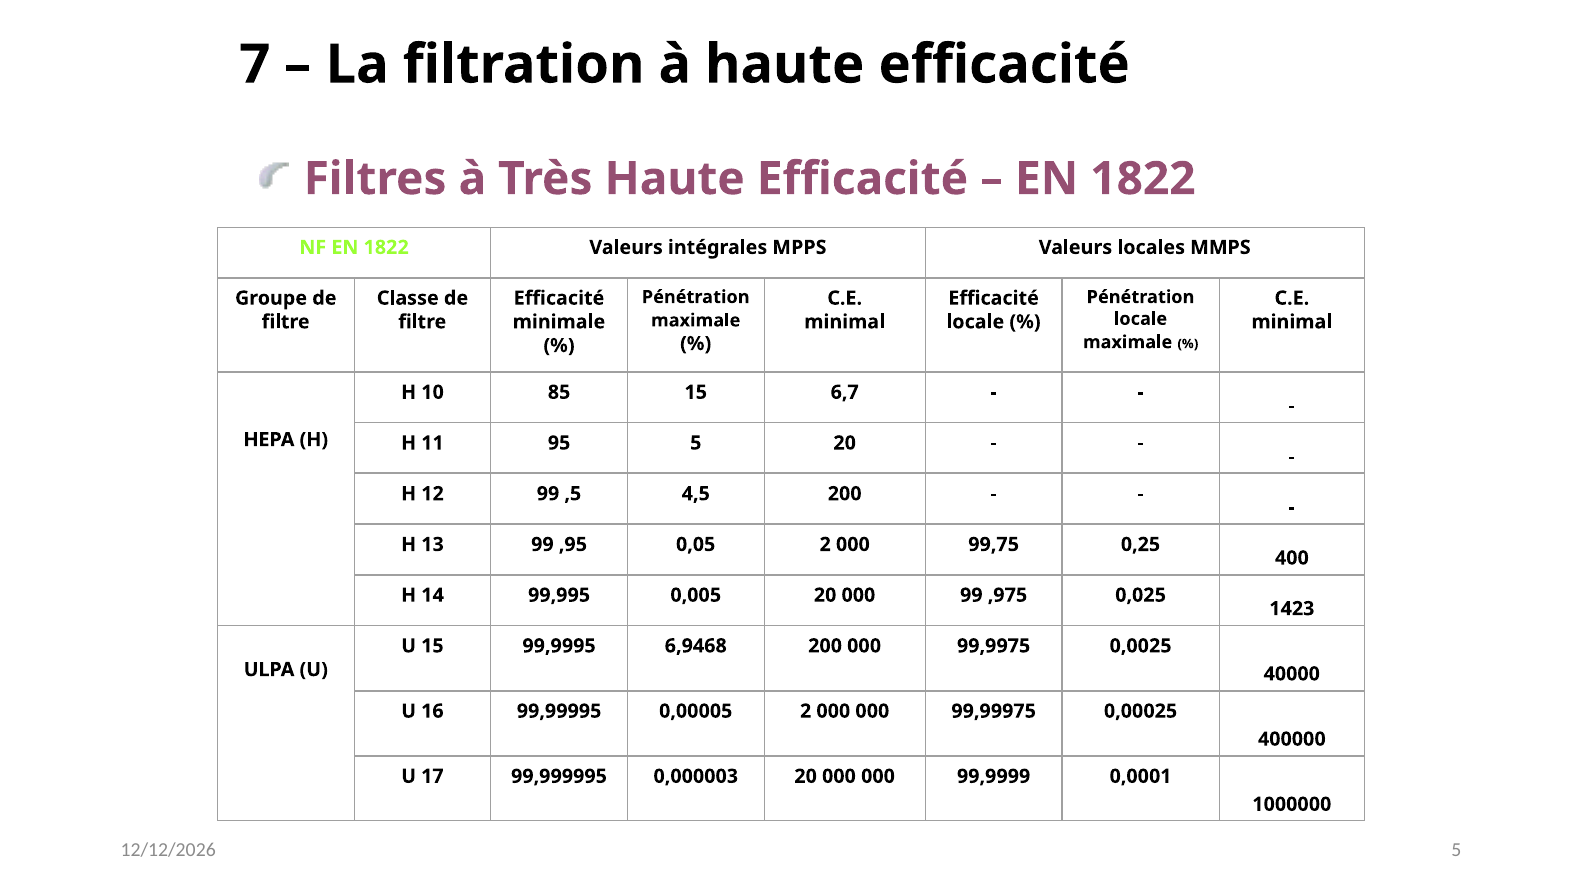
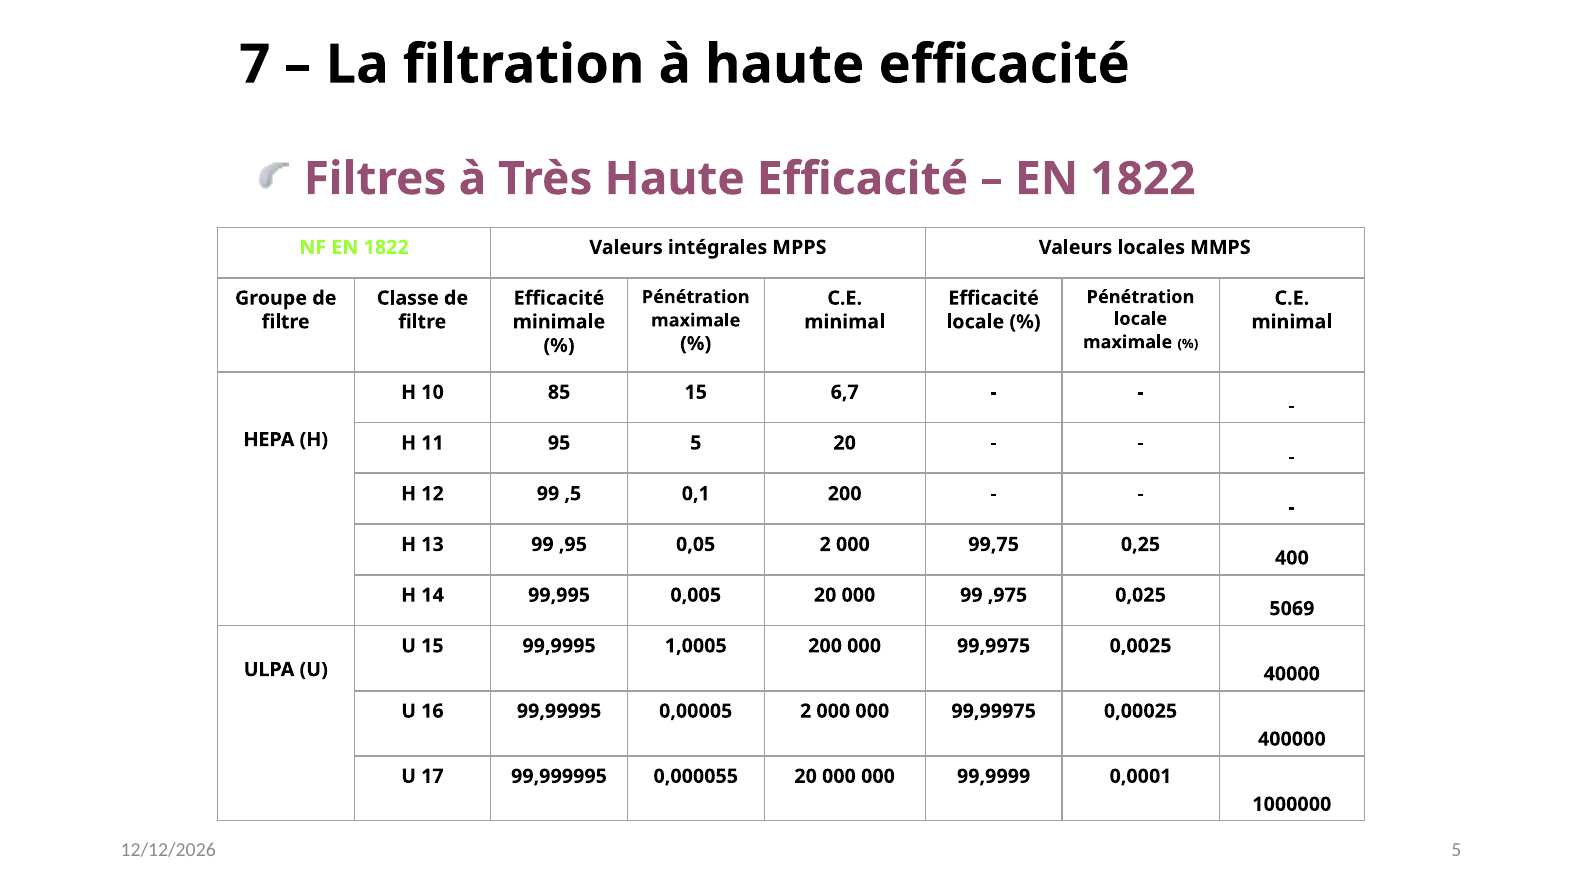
4,5: 4,5 -> 0,1 (696, 494)
1423: 1423 -> 5069 (1292, 609)
6,9468: 6,9468 -> 1,0005 (696, 646)
0,000003: 0,000003 -> 0,000055 (696, 776)
